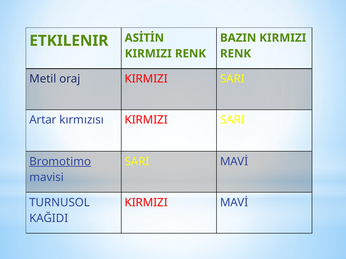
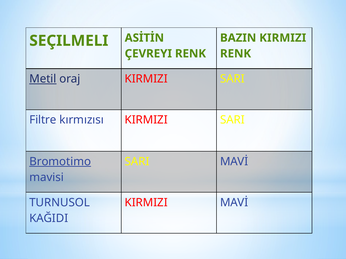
ETKILENIR: ETKILENIR -> SEÇILMELI (69, 41)
KIRMIZI: KIRMIZI -> ÇEVREYI (148, 54)
Metil underline: none -> present (43, 79)
Artar: Artar -> Filtre (43, 120)
